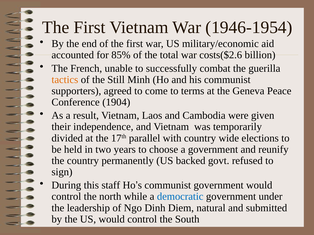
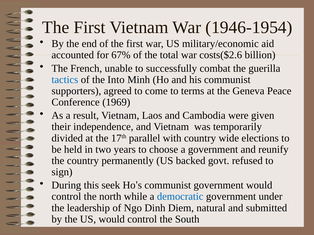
85%: 85% -> 67% (121, 55)
tactics colour: orange -> blue (65, 80)
Still: Still -> Into (116, 80)
1904: 1904 -> 1969 (116, 102)
staff: staff -> seek (111, 186)
